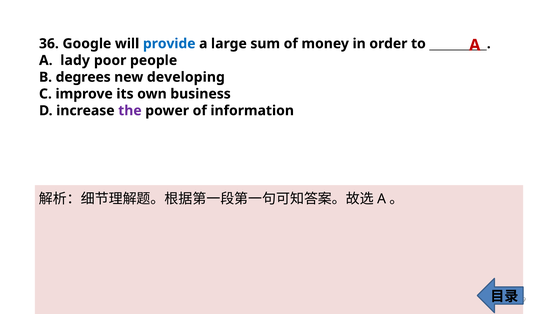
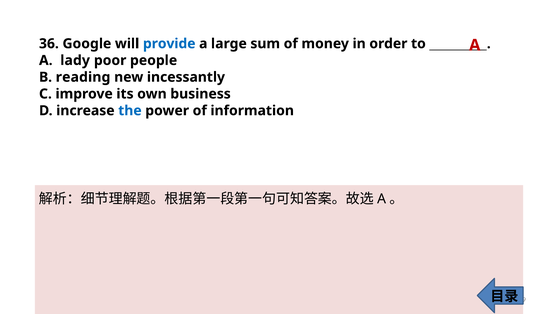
degrees: degrees -> reading (83, 77)
developing: developing -> incessantly (186, 77)
the colour: purple -> blue (130, 111)
